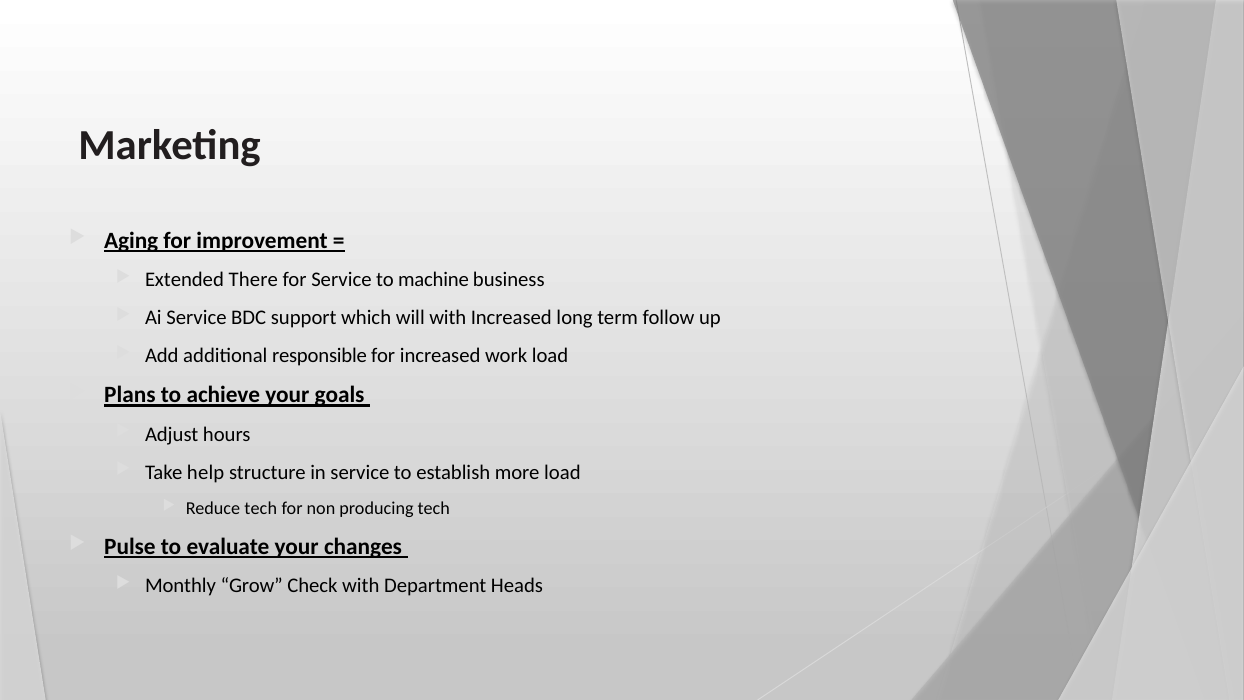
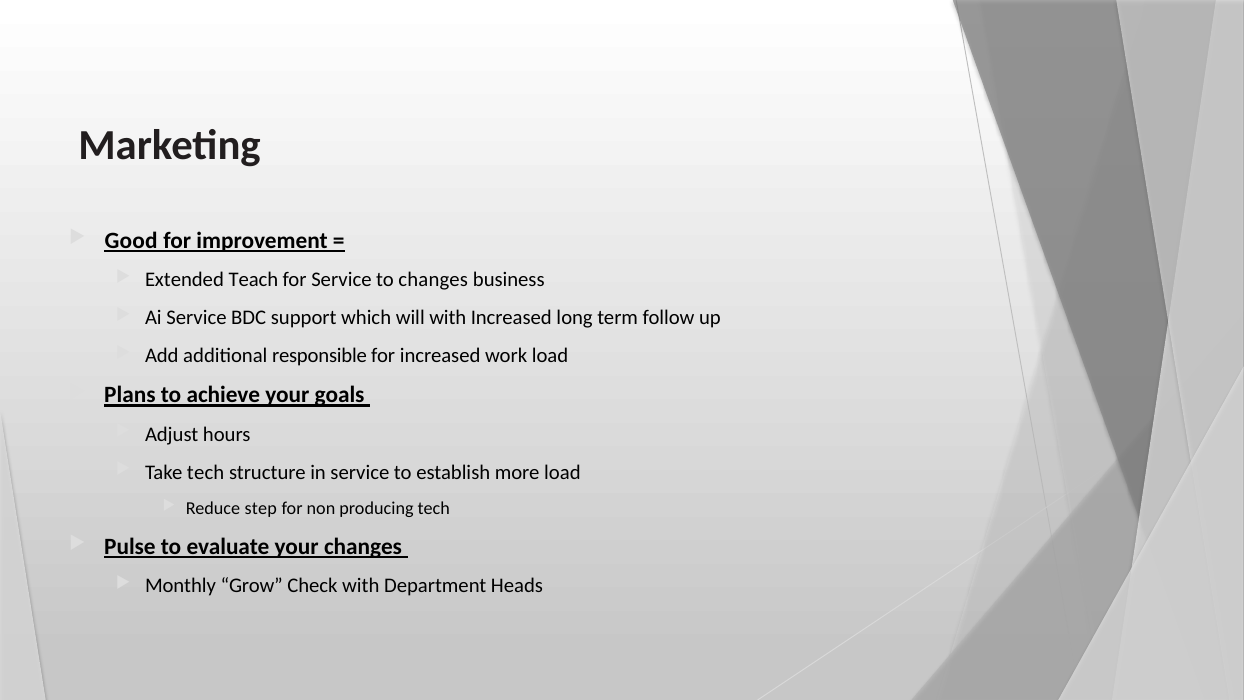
Aging: Aging -> Good (131, 241)
There: There -> Teach (253, 280)
to machine: machine -> changes (433, 280)
Take help: help -> tech (206, 472)
Reduce tech: tech -> step (261, 508)
